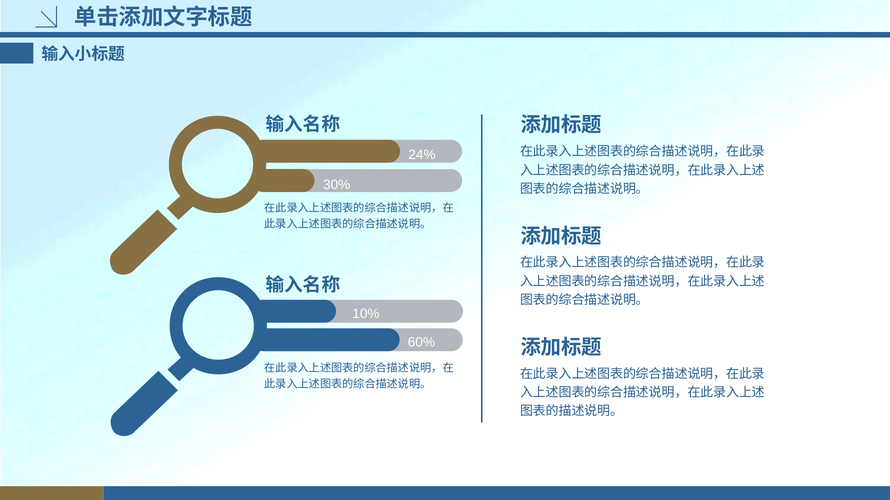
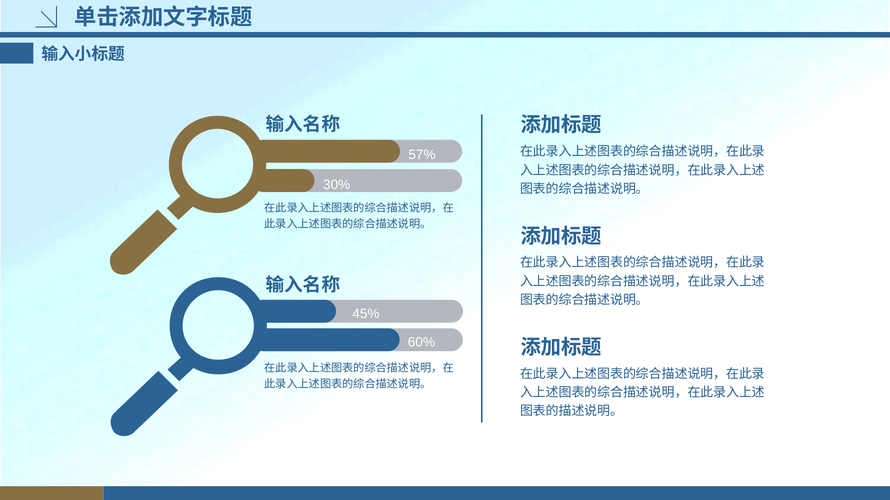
24%: 24% -> 57% (422, 155)
10%: 10% -> 45% (366, 314)
